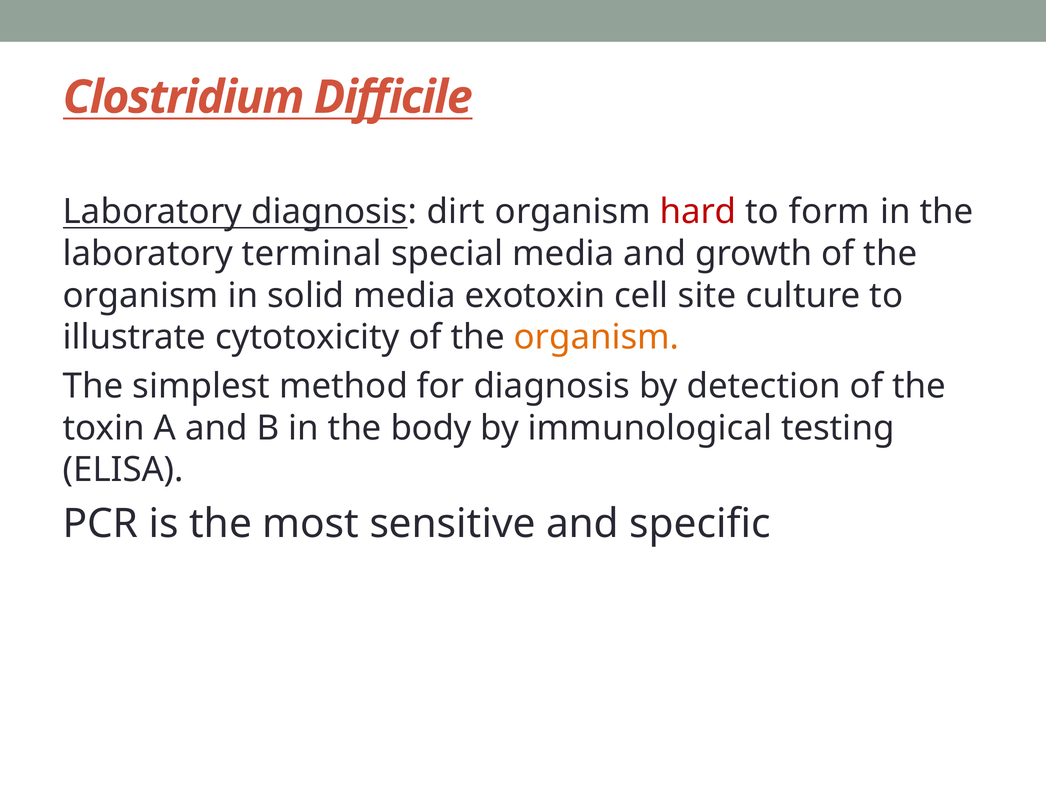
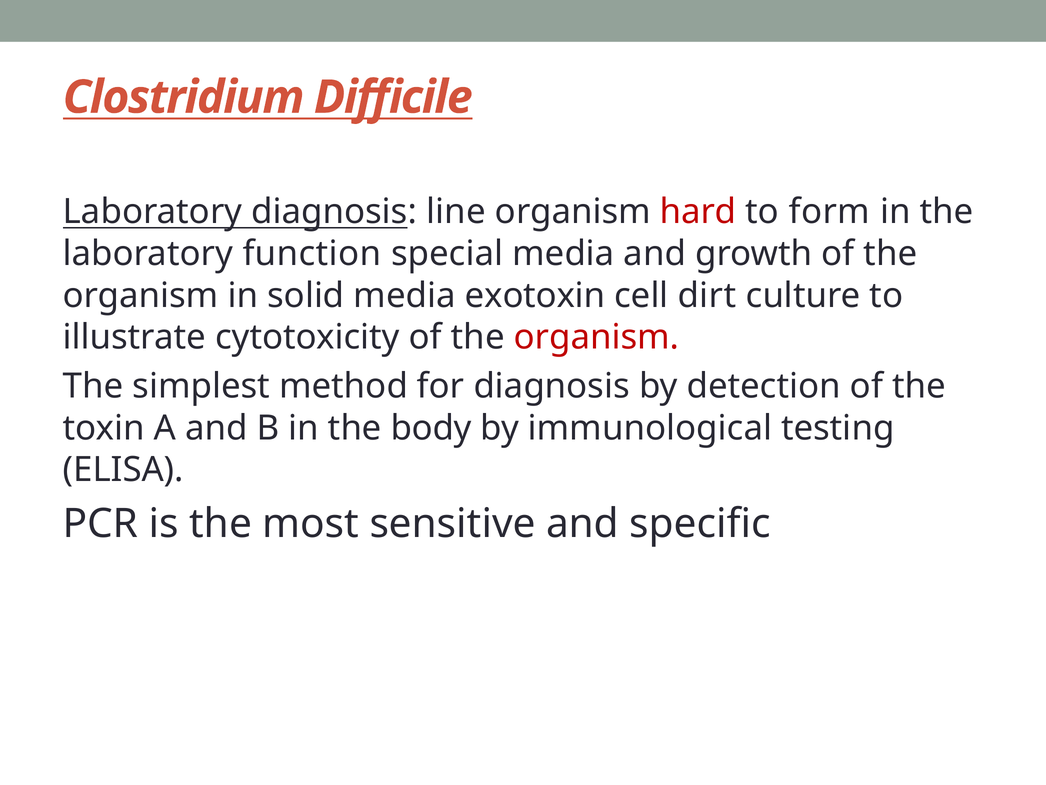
dirt: dirt -> line (456, 212)
terminal: terminal -> function (312, 253)
site: site -> dirt (707, 295)
organism colour: orange -> red (597, 337)
